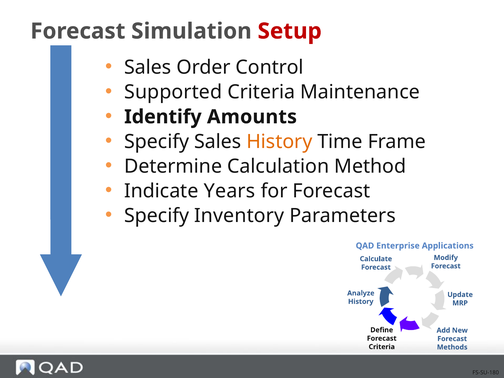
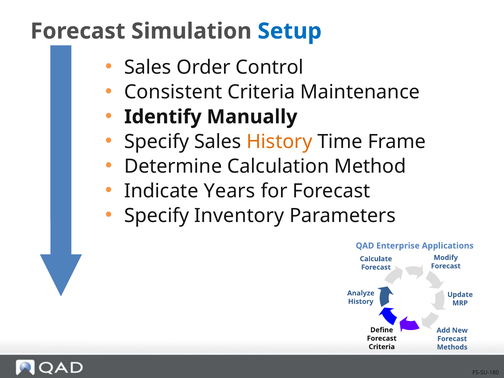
Setup colour: red -> blue (290, 31)
Supported: Supported -> Consistent (173, 92)
Amounts: Amounts -> Manually (252, 117)
